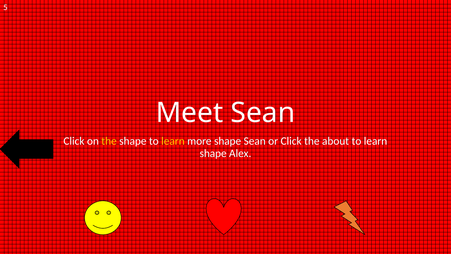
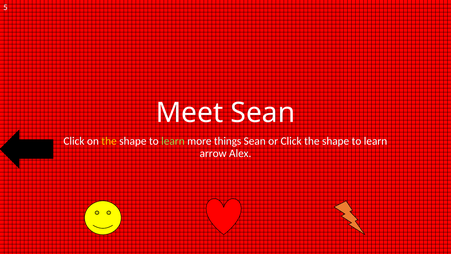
learn colour: yellow -> light green (173, 141)
more shape: shape -> things (228, 141)
Click the about: about -> shape (336, 141)
shape: shape -> arrow (213, 153)
